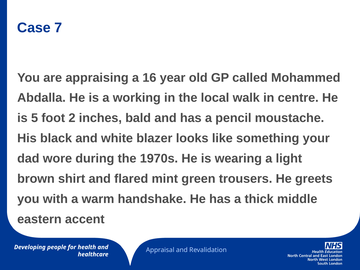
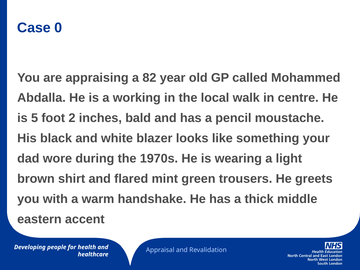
7: 7 -> 0 (58, 28)
16: 16 -> 82 (149, 78)
